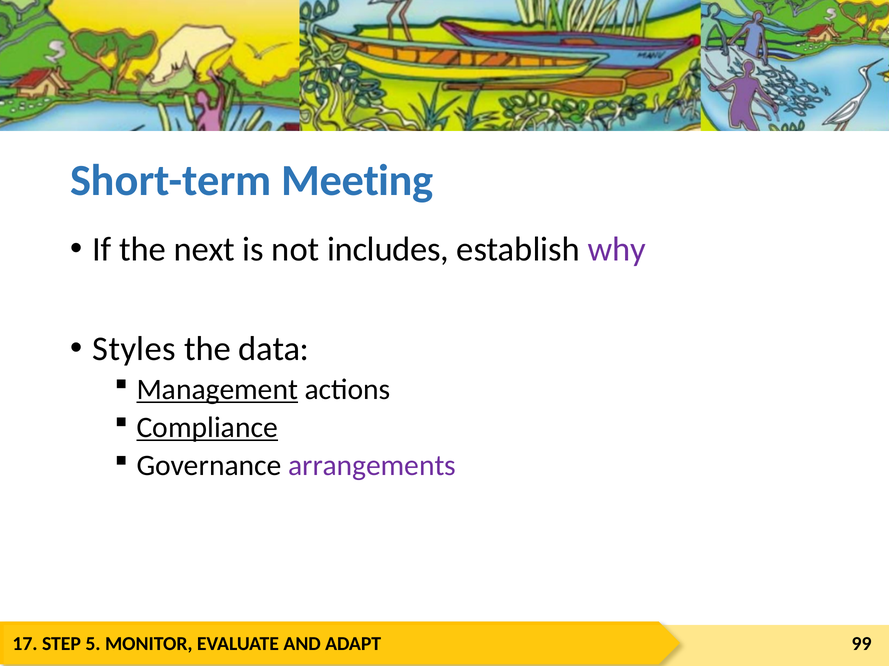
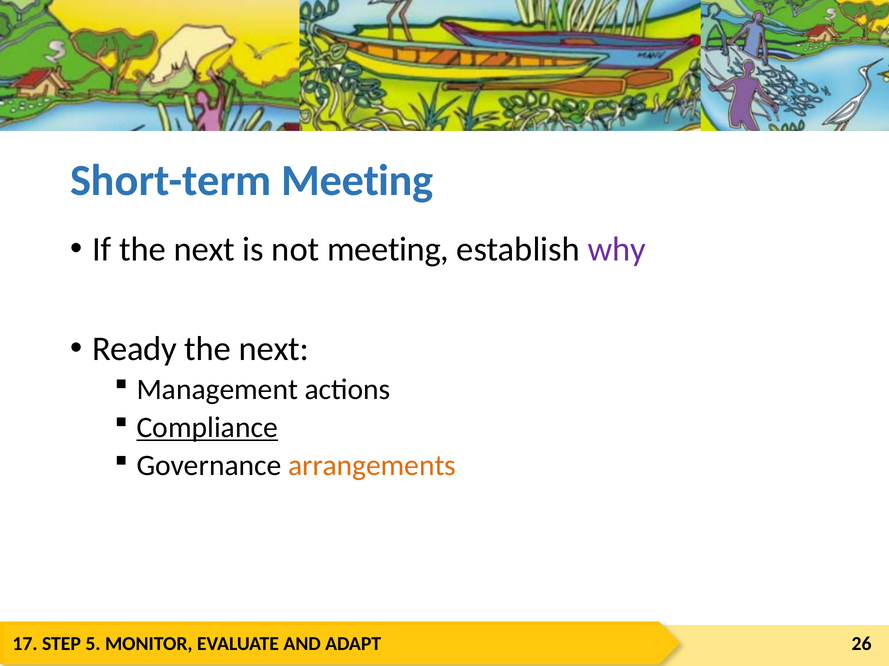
not includes: includes -> meeting (388, 250)
Styles: Styles -> Ready (134, 349)
data: data -> next (274, 349)
Management underline: present -> none (217, 390)
arrangements colour: purple -> orange (372, 466)
99: 99 -> 26 (862, 645)
